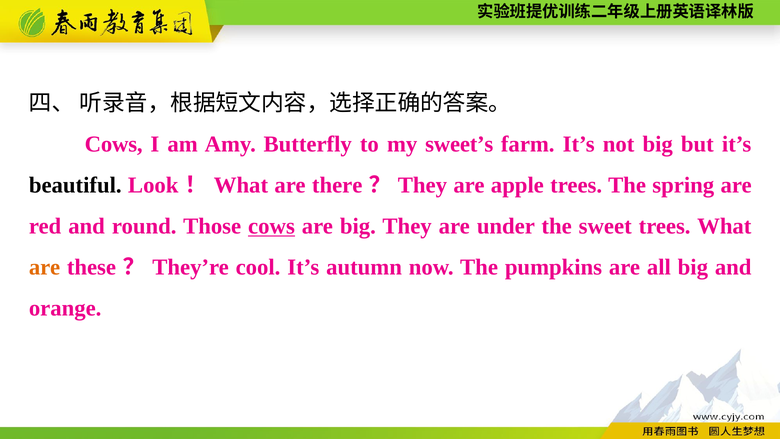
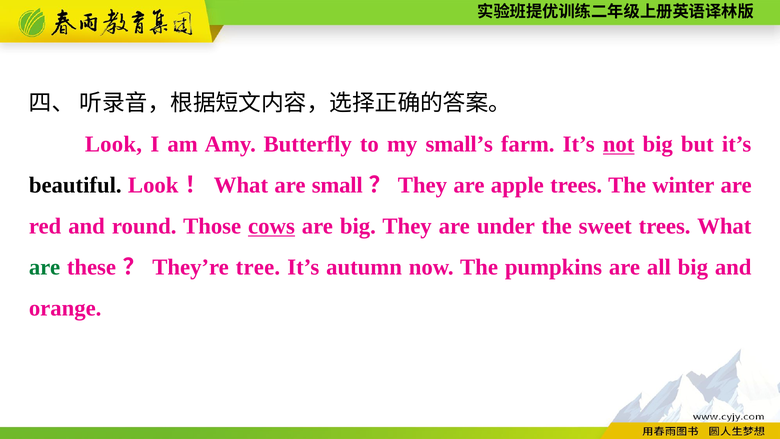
Cows: Cows -> Look (113, 144)
sweet’s: sweet’s -> small’s (459, 144)
not underline: none -> present (619, 144)
there: there -> small (337, 185)
spring: spring -> winter (683, 185)
are colour: orange -> green (45, 267)
cool: cool -> tree (258, 267)
